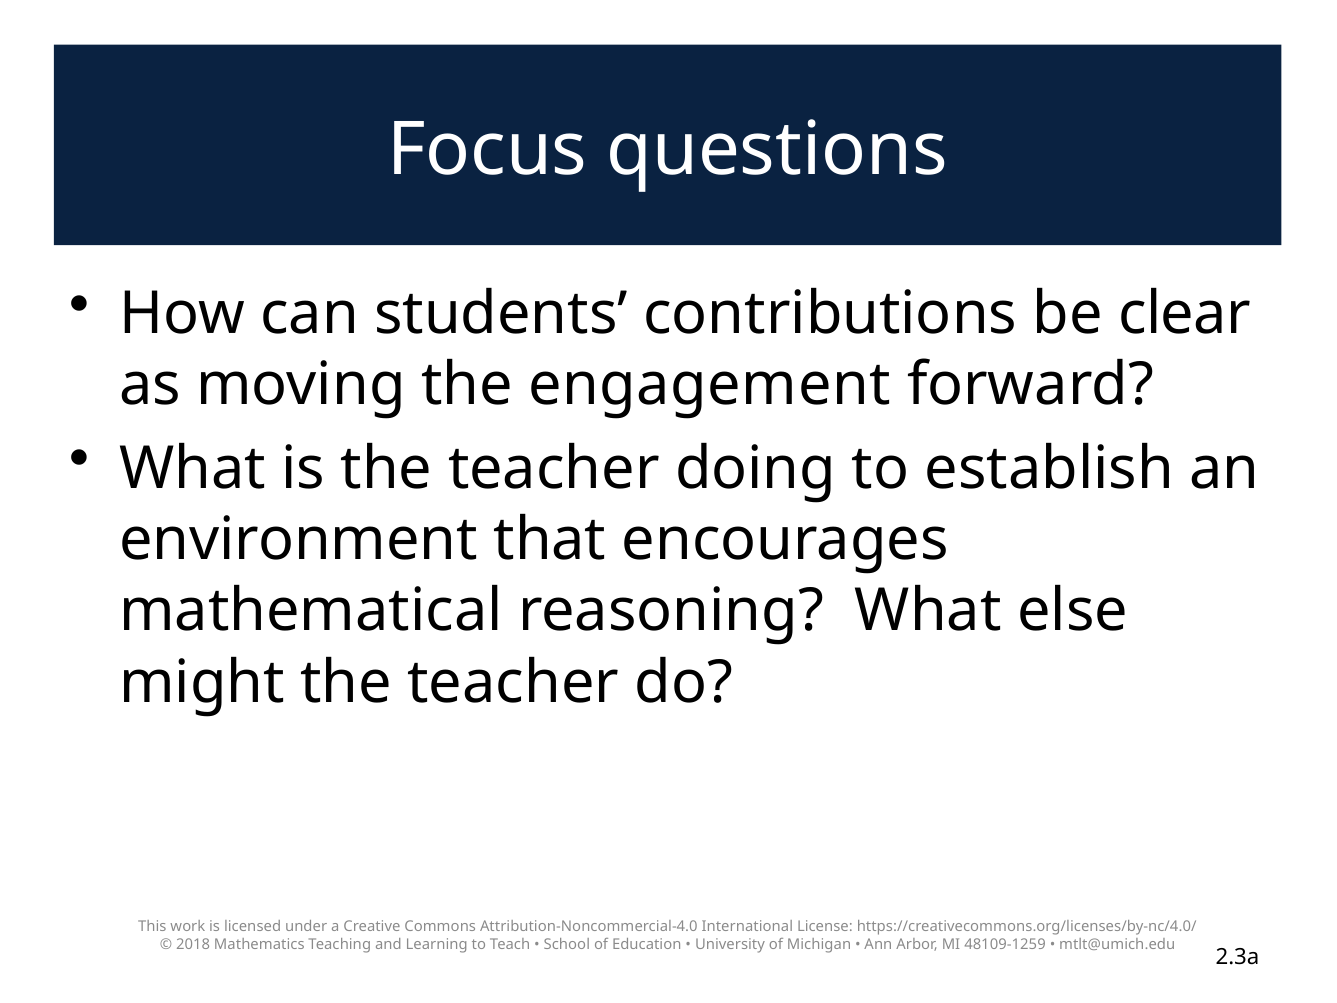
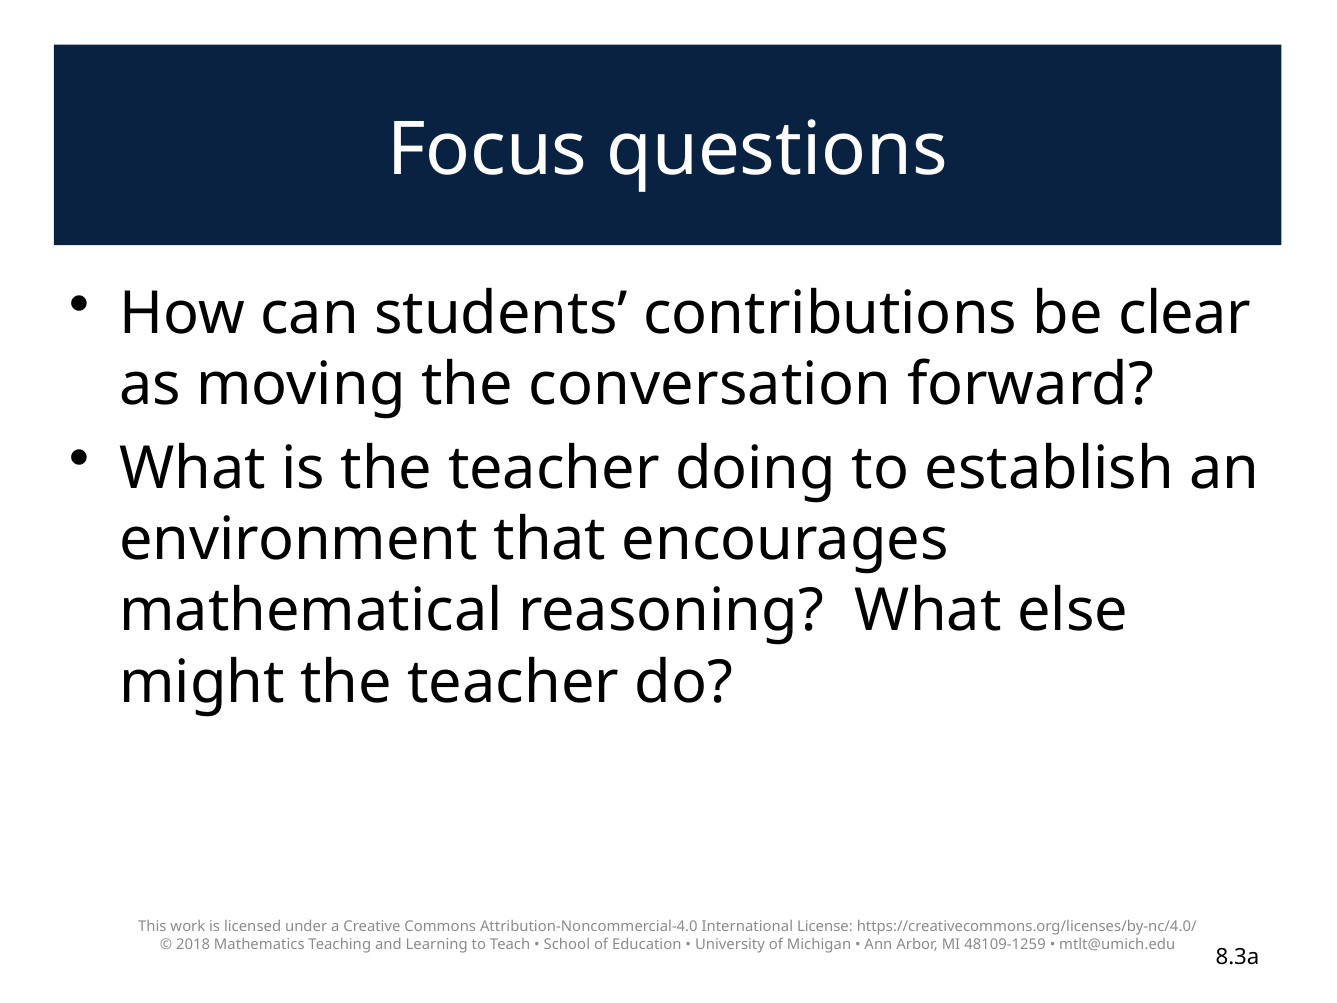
engagement: engagement -> conversation (710, 385)
2.3a: 2.3a -> 8.3a (1238, 957)
